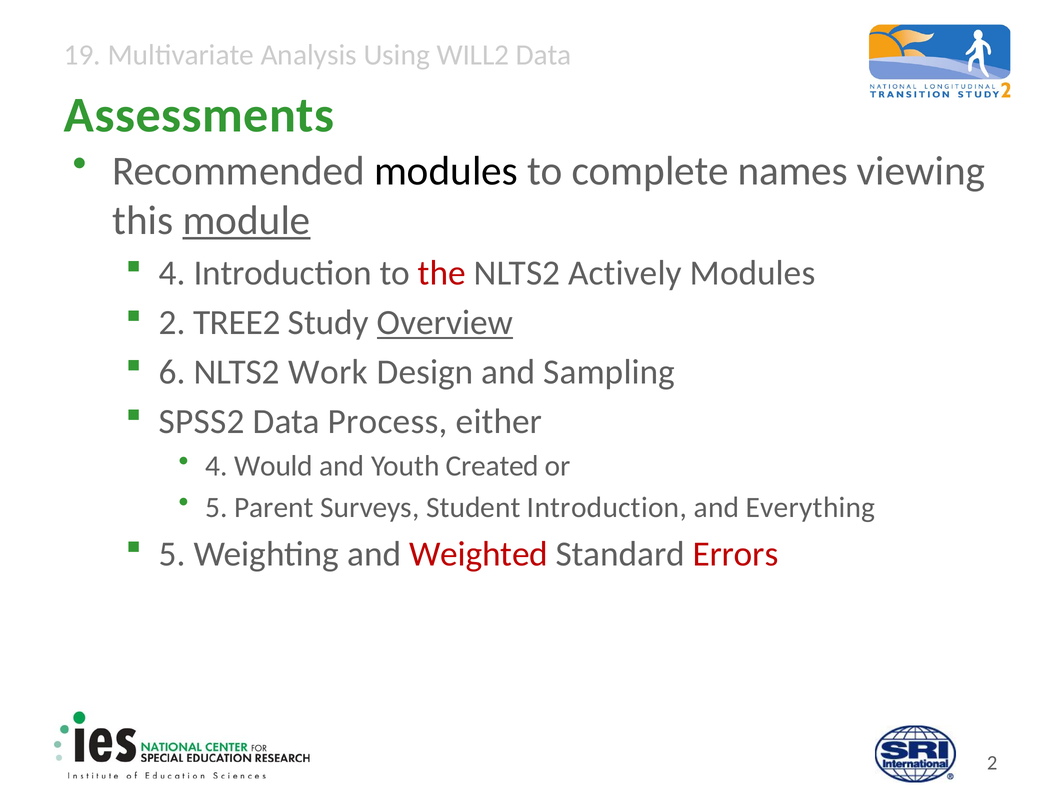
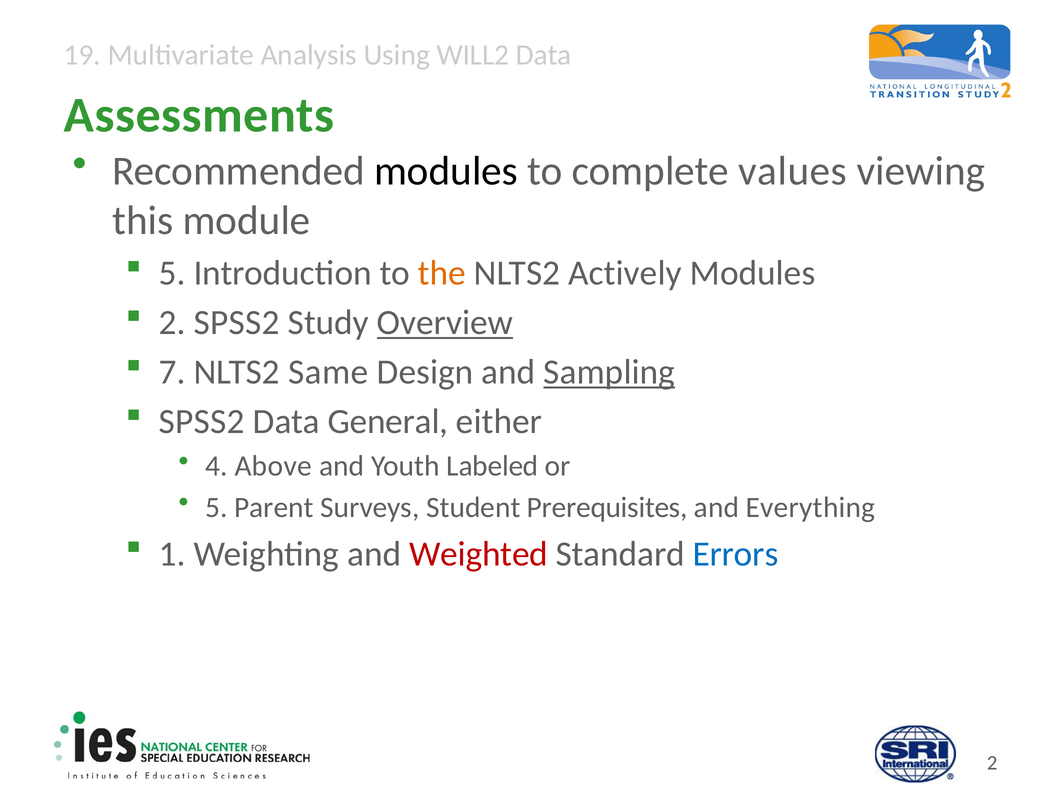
names: names -> values (793, 171)
module underline: present -> none (246, 220)
4: 4 -> 5 (172, 273)
the colour: red -> orange (442, 273)
2 TREE2: TREE2 -> SPSS2 (237, 323)
6: 6 -> 7 (172, 372)
Work: Work -> Same (328, 372)
Sampling underline: none -> present (609, 372)
Process: Process -> General (388, 422)
Would: Would -> Above (273, 466)
Created: Created -> Labeled (492, 466)
Student Introduction: Introduction -> Prerequisites (607, 507)
5: 5 -> 1 (172, 554)
Errors colour: red -> blue (736, 554)
